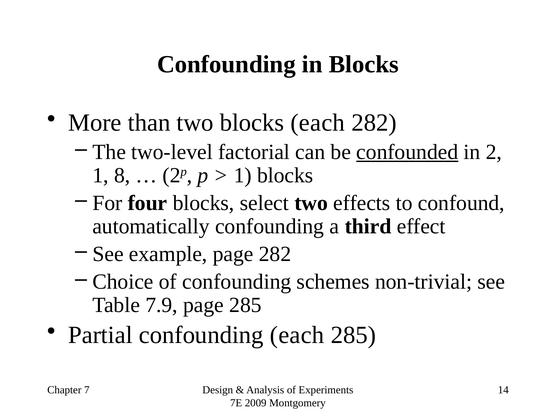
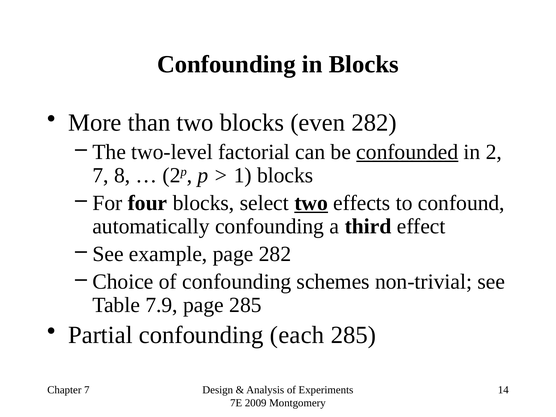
blocks each: each -> even (318, 123)
1: 1 -> 7 (101, 175)
two underline: none -> present (311, 203)
